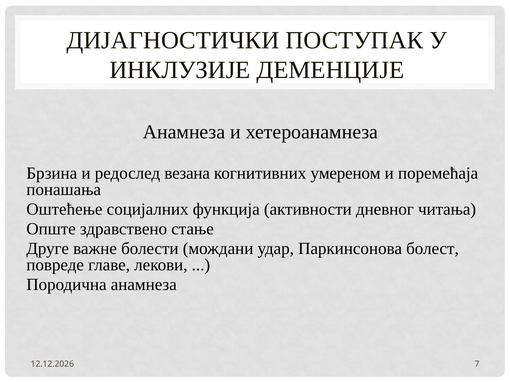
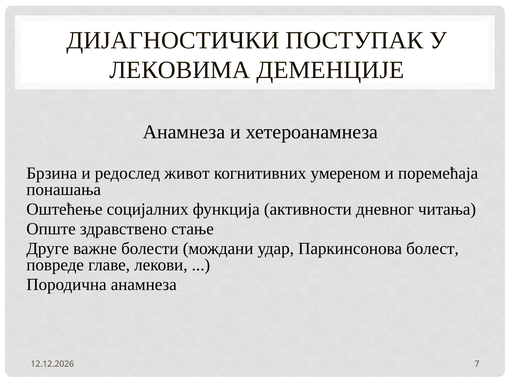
ИНКЛУЗИЈЕ: ИНКЛУЗИЈЕ -> ЛЕКОВИМА (180, 70)
везана: везана -> живот (187, 173)
